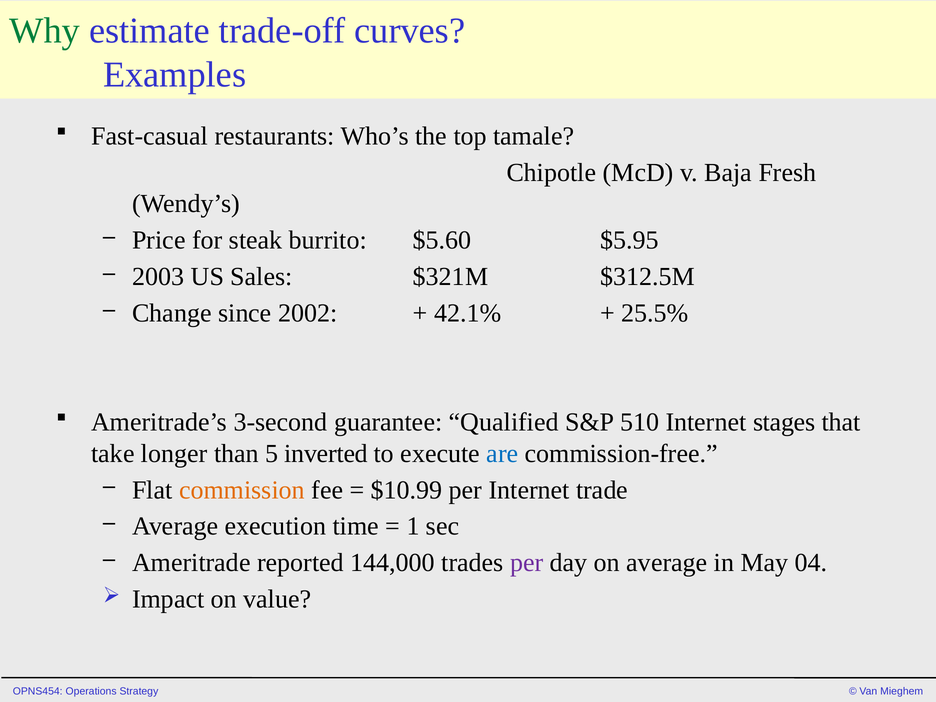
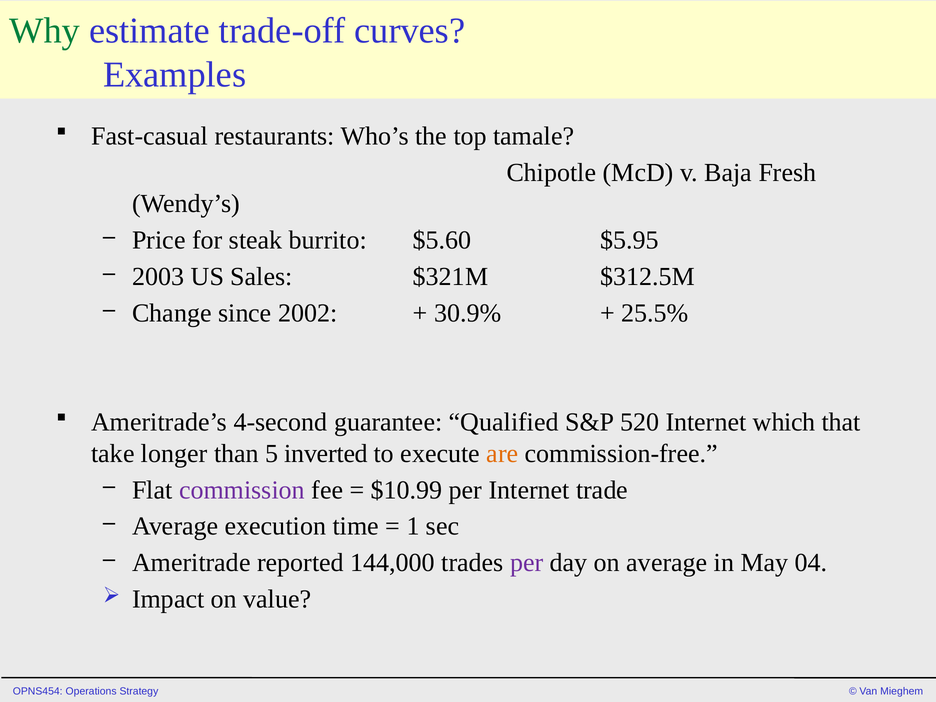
42.1%: 42.1% -> 30.9% (468, 313)
3-second: 3-second -> 4-second (280, 422)
510: 510 -> 520 (640, 422)
stages: stages -> which (784, 422)
are colour: blue -> orange (502, 454)
commission colour: orange -> purple (242, 490)
